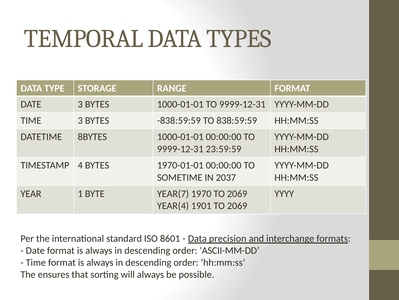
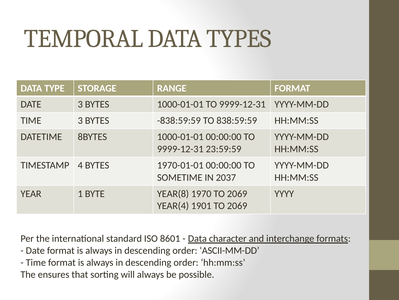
YEAR(7: YEAR(7 -> YEAR(8 (173, 193)
precision: precision -> character (228, 238)
